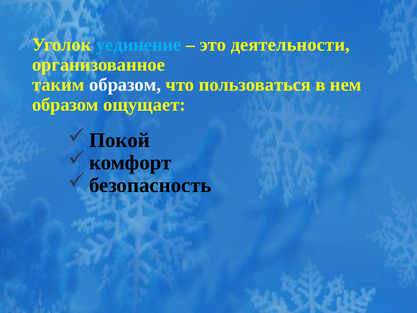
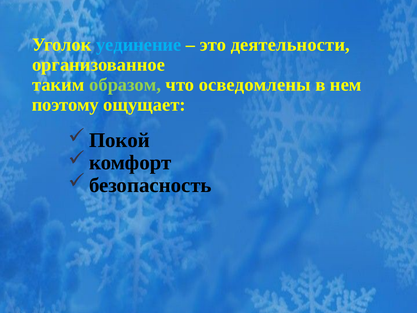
образом colour: white -> light green (125, 85)
пользоваться: пользоваться -> осведомлены (255, 85)
образом: образом -> поэтому (65, 105)
